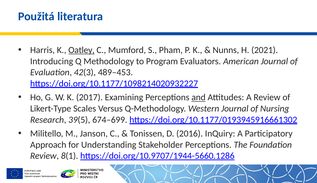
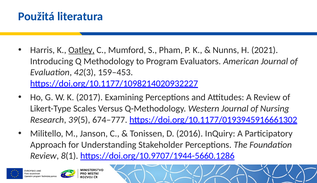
489–453: 489–453 -> 159–453 (115, 72)
and underline: present -> none (199, 97)
674–699: 674–699 -> 674–777 (110, 119)
